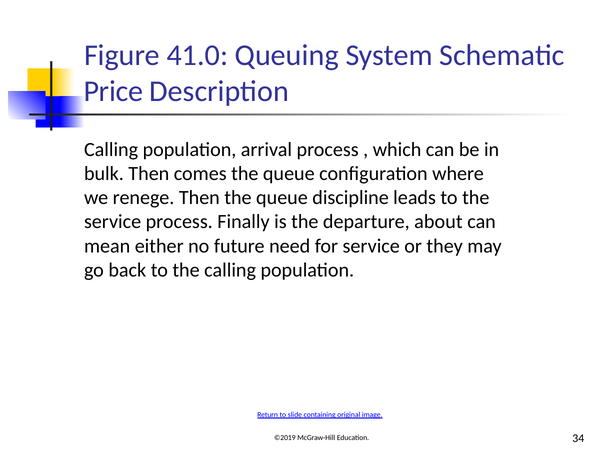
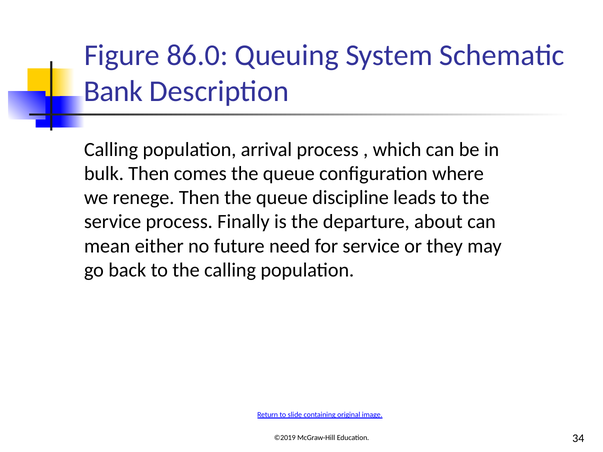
41.0: 41.0 -> 86.0 (197, 55)
Price: Price -> Bank (113, 92)
